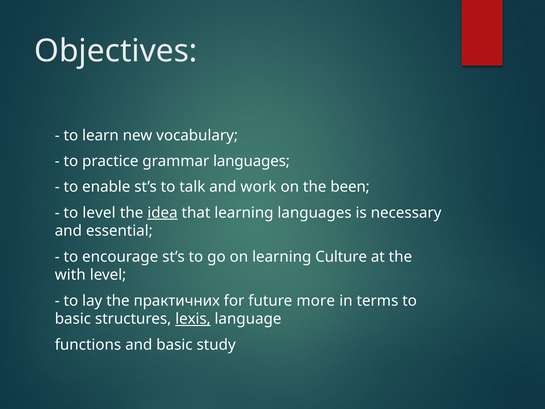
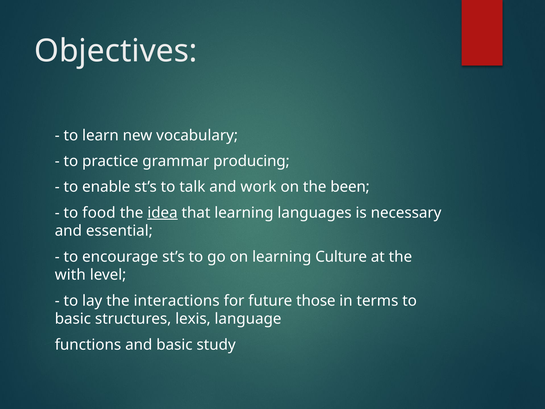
grammar languages: languages -> producing (251, 161)
to level: level -> food (99, 213)
практичних: практичних -> interactions (177, 301)
more: more -> those (316, 301)
lexis underline: present -> none (193, 319)
